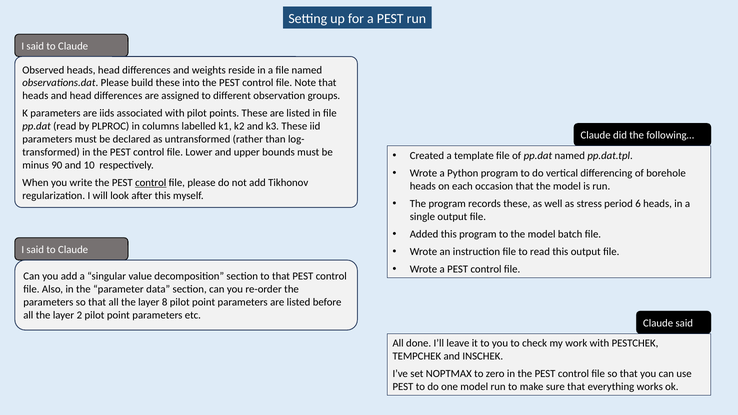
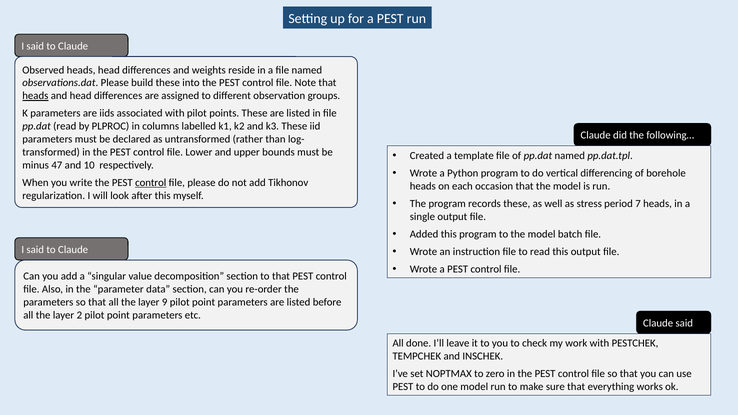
heads underline: none -> present (35, 96)
90: 90 -> 47 (57, 165)
6: 6 -> 7 (638, 204)
8: 8 -> 9 (165, 302)
